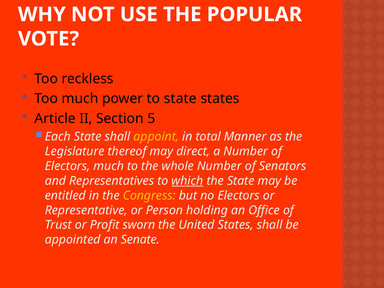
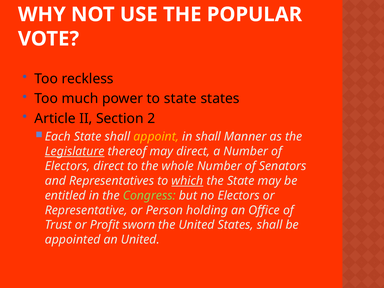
5: 5 -> 2 (151, 118)
in total: total -> shall (208, 137)
Legislature underline: none -> present (75, 151)
Electors much: much -> direct (109, 166)
Congress colour: yellow -> light green (149, 195)
an Senate: Senate -> United (140, 240)
